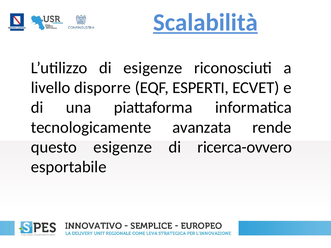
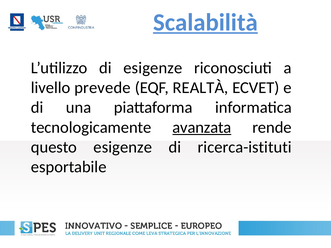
disporre: disporre -> prevede (102, 88)
ESPERTI: ESPERTI -> REALTÀ (201, 88)
avanzata underline: none -> present (202, 127)
ricerca-ovvero: ricerca-ovvero -> ricerca-istituti (245, 147)
